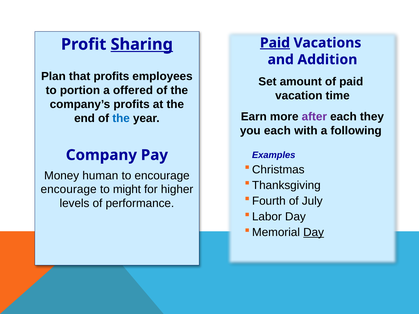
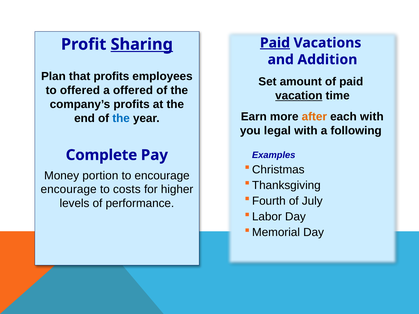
to portion: portion -> offered (80, 90)
vacation underline: none -> present (299, 96)
after colour: purple -> orange (314, 117)
each they: they -> with (372, 117)
you each: each -> legal (277, 131)
Company: Company -> Complete (101, 155)
human: human -> portion (100, 176)
might: might -> costs (127, 190)
Day underline: present -> none (314, 233)
